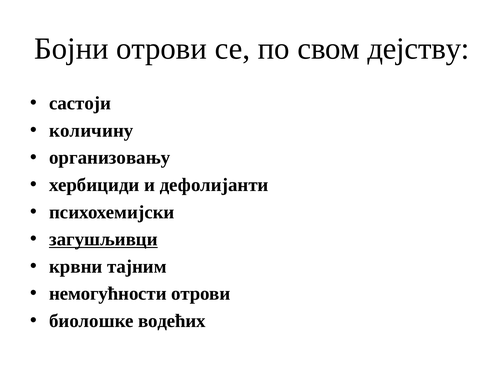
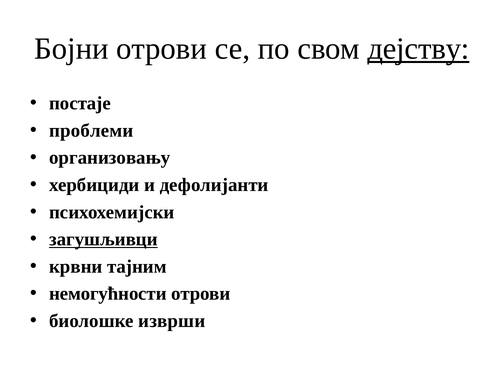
дејству underline: none -> present (418, 49)
састоји: састоји -> постаје (80, 103)
количину: количину -> проблеми (91, 131)
водећих: водећих -> изврши (172, 321)
